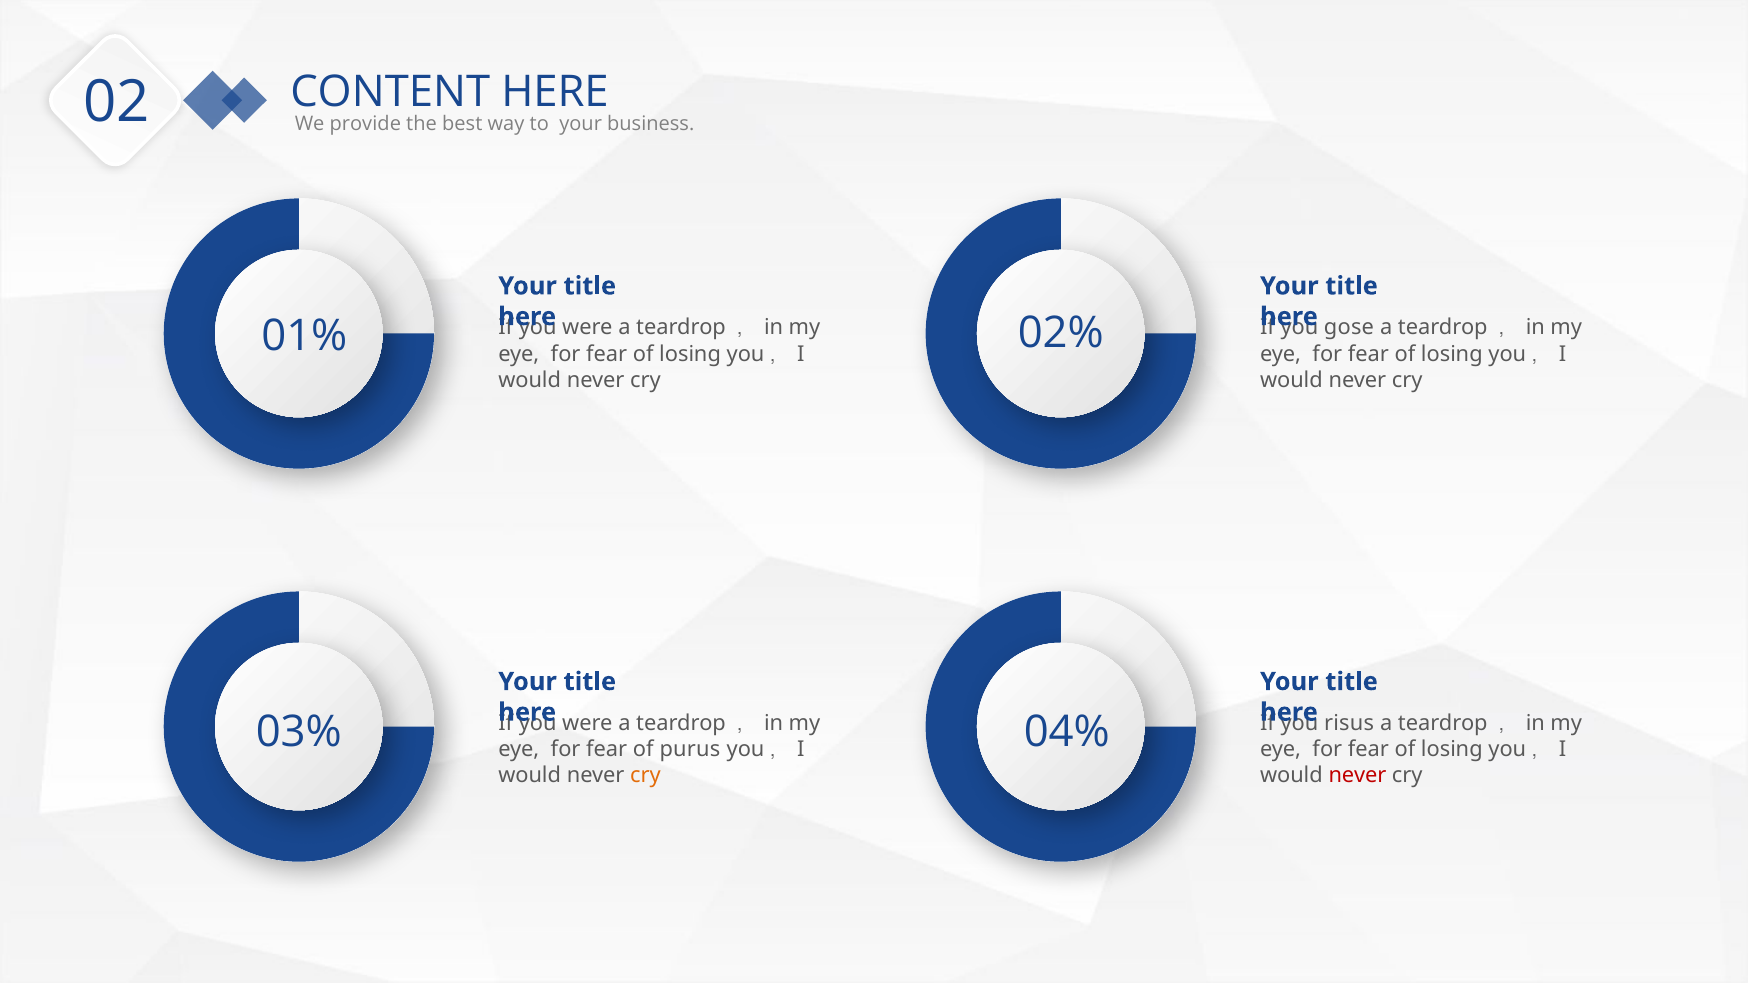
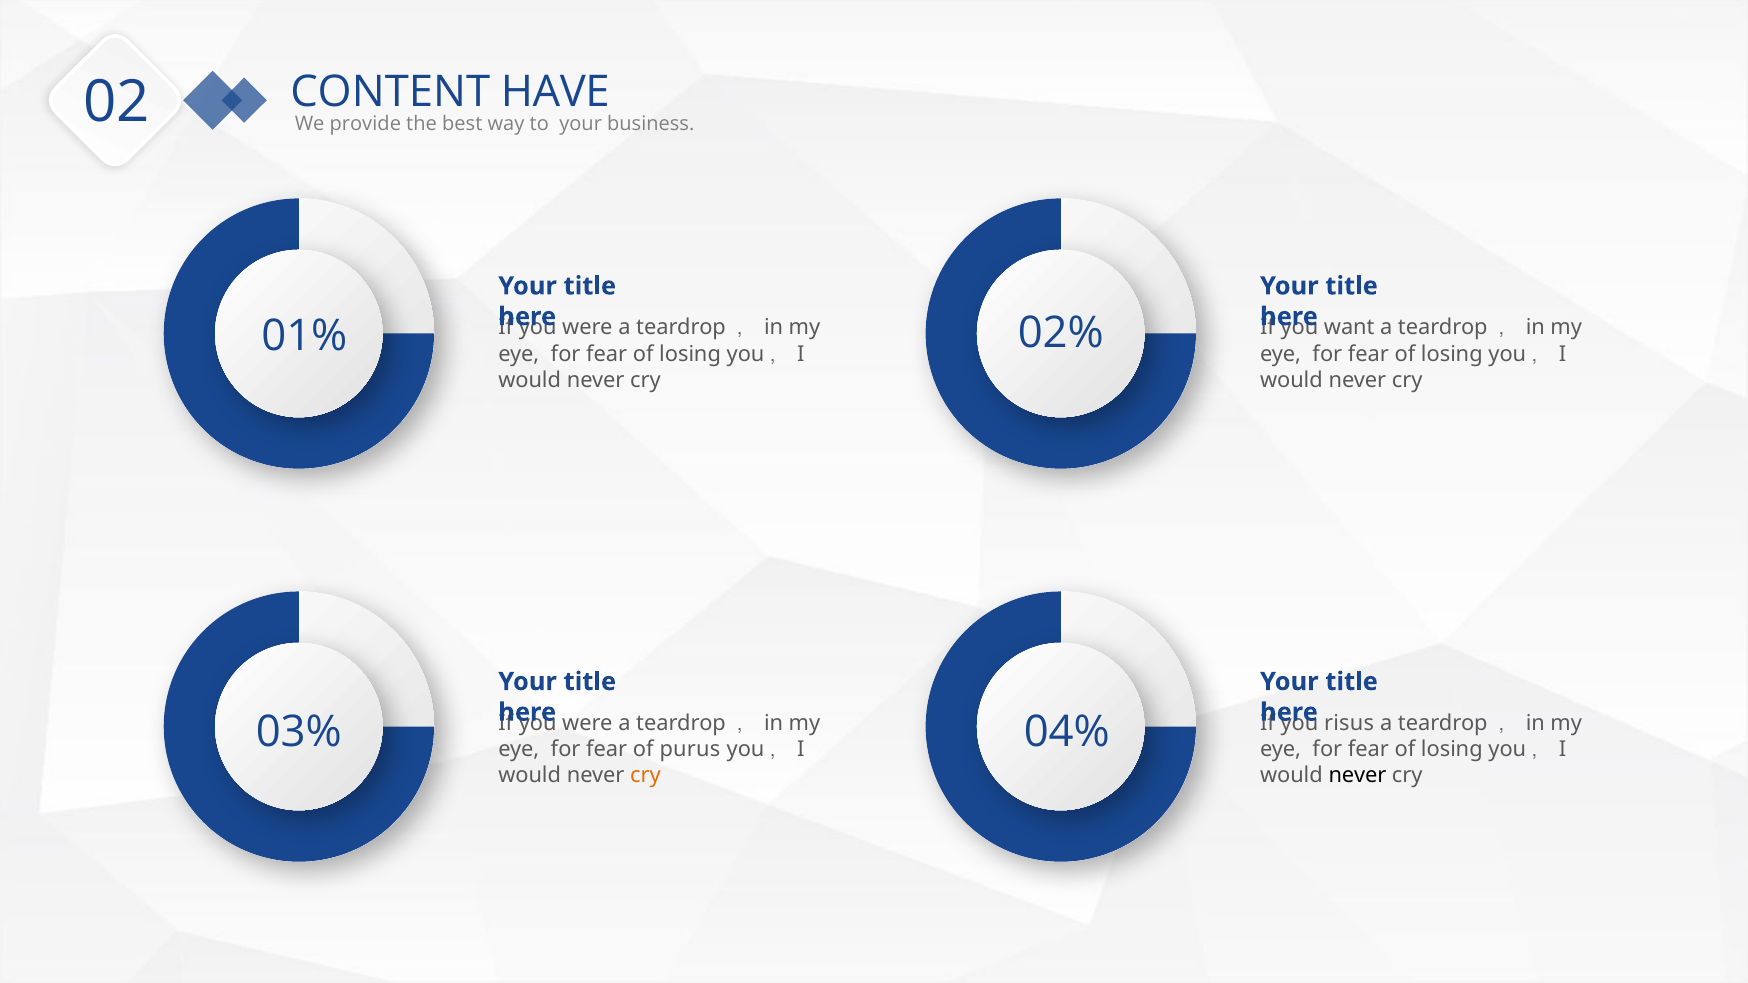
CONTENT HERE: HERE -> HAVE (555, 92)
gose: gose -> want (1349, 328)
never colour: red -> black (1357, 776)
